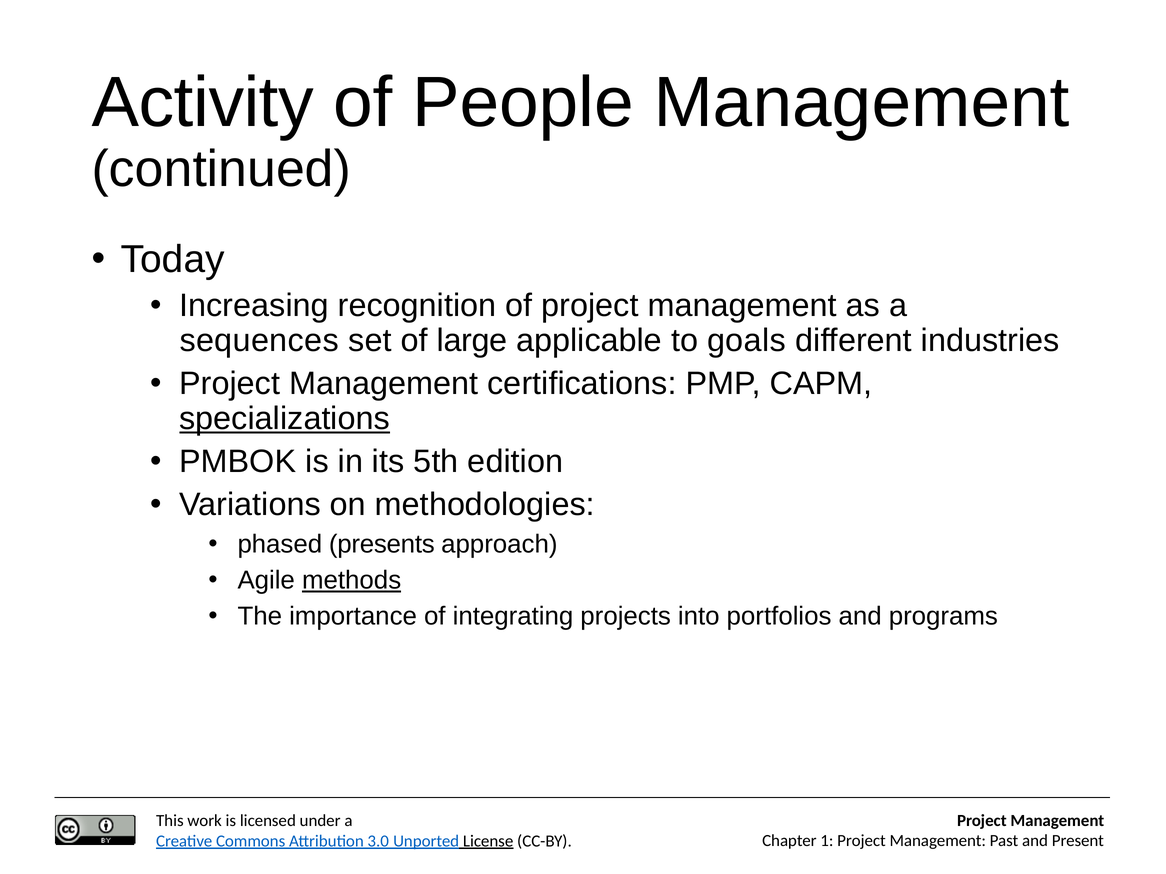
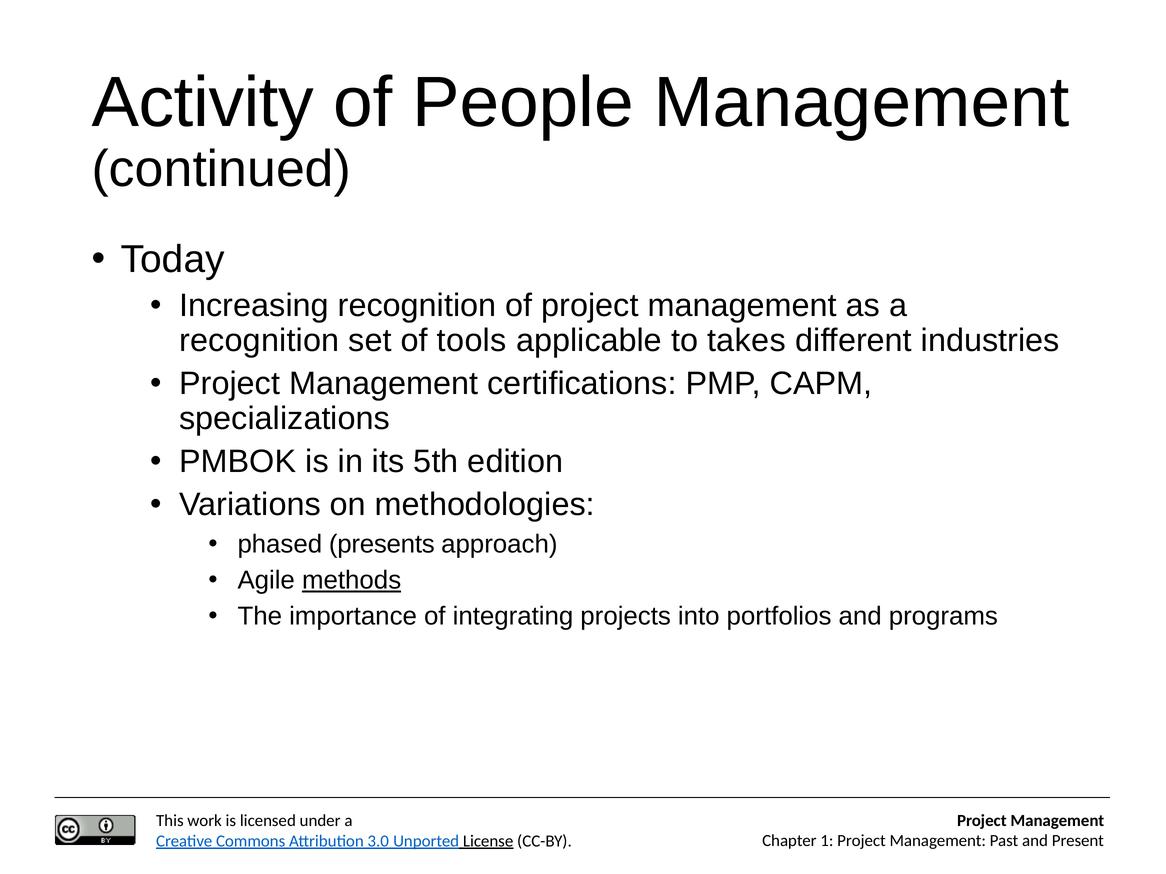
sequences: sequences -> recognition (259, 341)
large: large -> tools (472, 341)
goals: goals -> takes (747, 341)
specializations underline: present -> none (285, 419)
